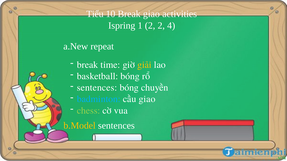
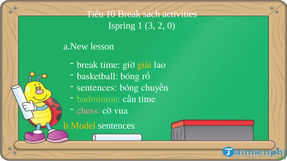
Break giao: giao -> sách (151, 14)
1 2: 2 -> 3 (150, 26)
4: 4 -> 0 (171, 26)
repeat: repeat -> lesson (102, 47)
badminton colour: light blue -> light green (99, 99)
cầu giao: giao -> time (147, 99)
chess colour: light green -> pink (89, 111)
